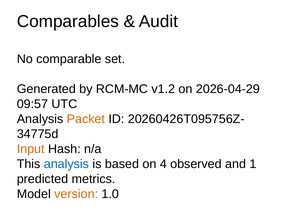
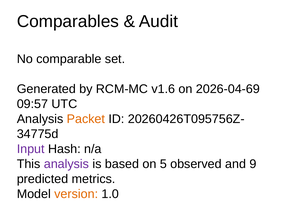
v1.2: v1.2 -> v1.6 (163, 89)
2026-04-29: 2026-04-29 -> 2026-04-69 (228, 89)
Input colour: orange -> purple (31, 149)
analysis colour: blue -> purple (66, 164)
4: 4 -> 5 (163, 164)
1: 1 -> 9 (253, 164)
